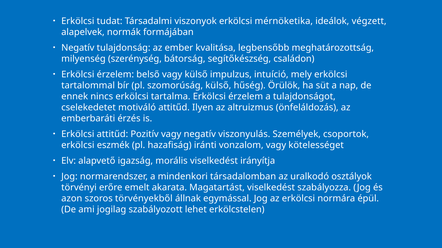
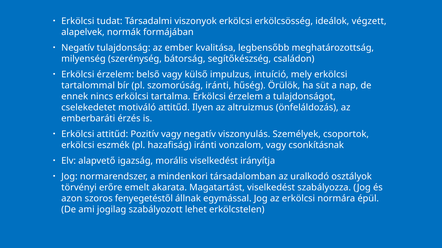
mérnöketika: mérnöketika -> erkölcsösség (284, 21)
szomorúság külső: külső -> iránti (218, 86)
kötelességet: kötelességet -> csonkításnak (316, 146)
törvényekből: törvényekből -> fenyegetéstől (144, 199)
